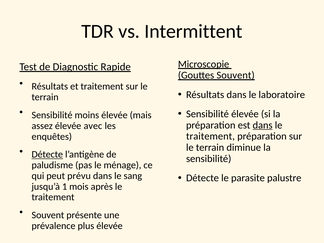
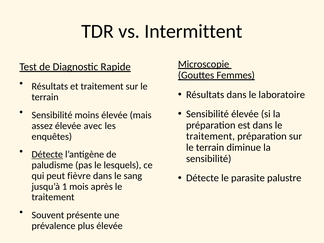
Gouttes Souvent: Souvent -> Femmes (236, 75)
dans underline: present -> none (263, 125)
ménage: ménage -> lesquels (122, 165)
prévu: prévu -> fièvre (79, 176)
